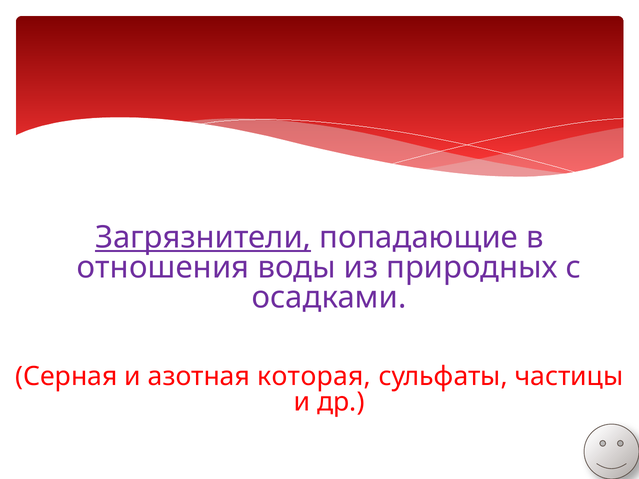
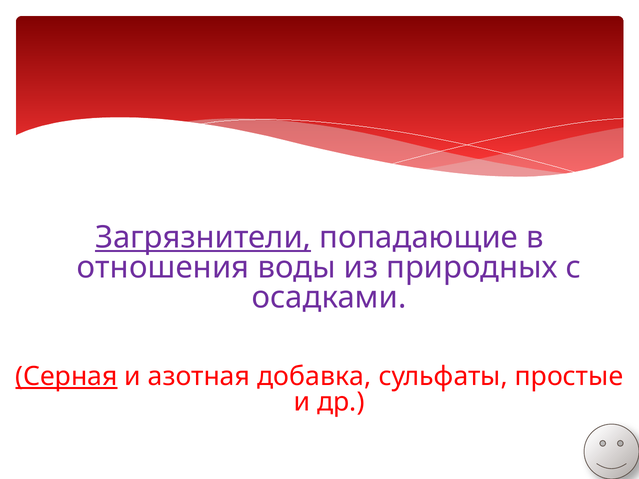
Серная underline: none -> present (66, 377)
которая: которая -> добавка (314, 377)
частицы: частицы -> простые (569, 377)
